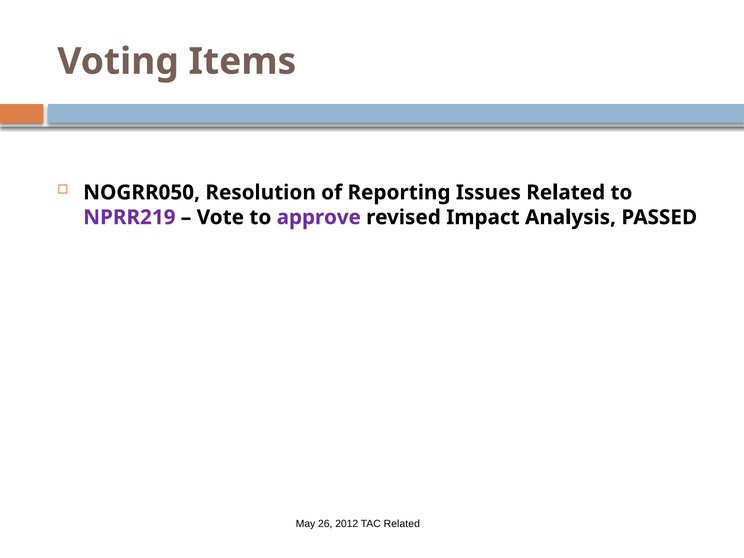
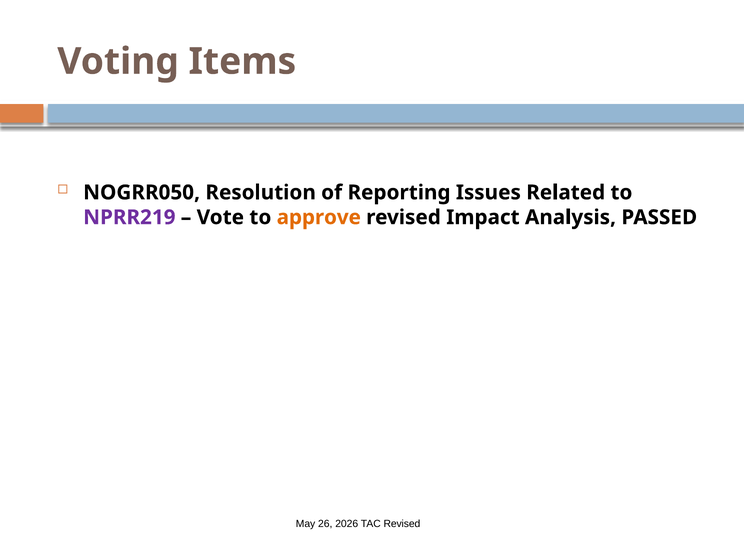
approve colour: purple -> orange (319, 217)
2012: 2012 -> 2026 (347, 524)
TAC Related: Related -> Revised (402, 524)
